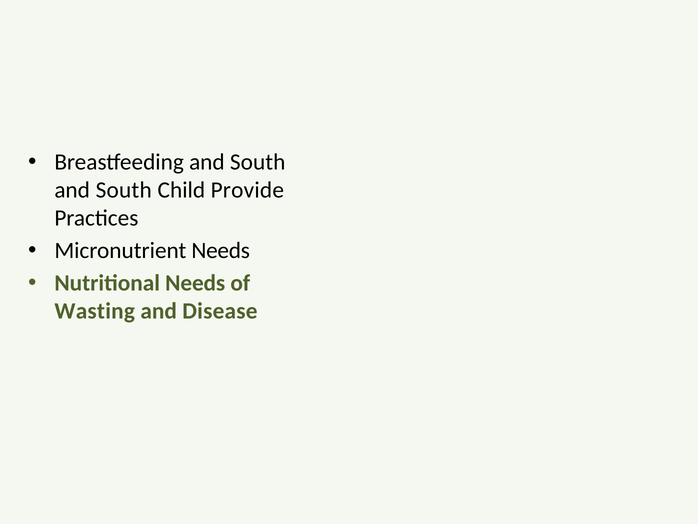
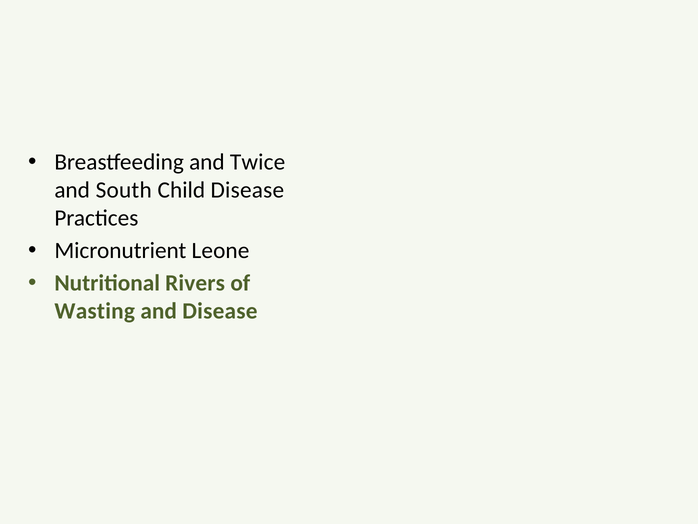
Breastfeeding and South: South -> Twice (258, 162)
Child Provide: Provide -> Disease (247, 190)
Micronutrient Needs: Needs -> Leone (220, 250)
Nutritional Needs: Needs -> Rivers (195, 283)
